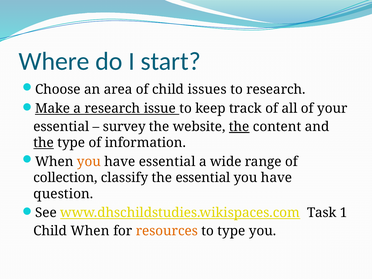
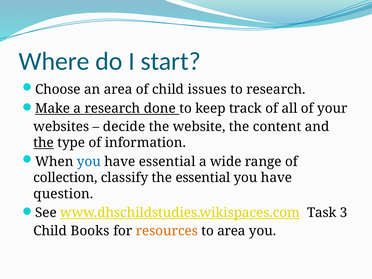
issue: issue -> done (160, 108)
essential: essential -> websites (61, 127)
survey: survey -> decide (124, 127)
the underline: present -> none (239, 127)
you colour: orange -> blue (89, 162)
1: 1 -> 3 (344, 213)
Child When: When -> Books (90, 231)
to type: type -> area (231, 231)
